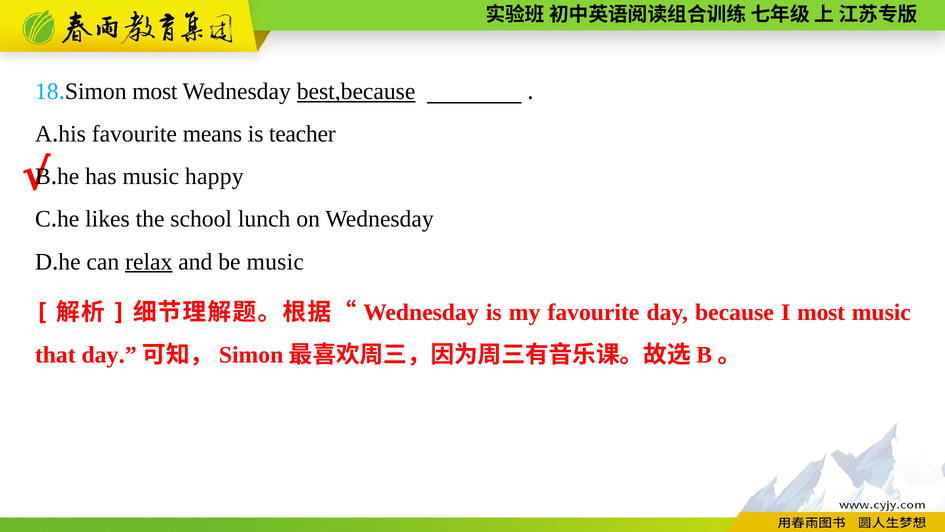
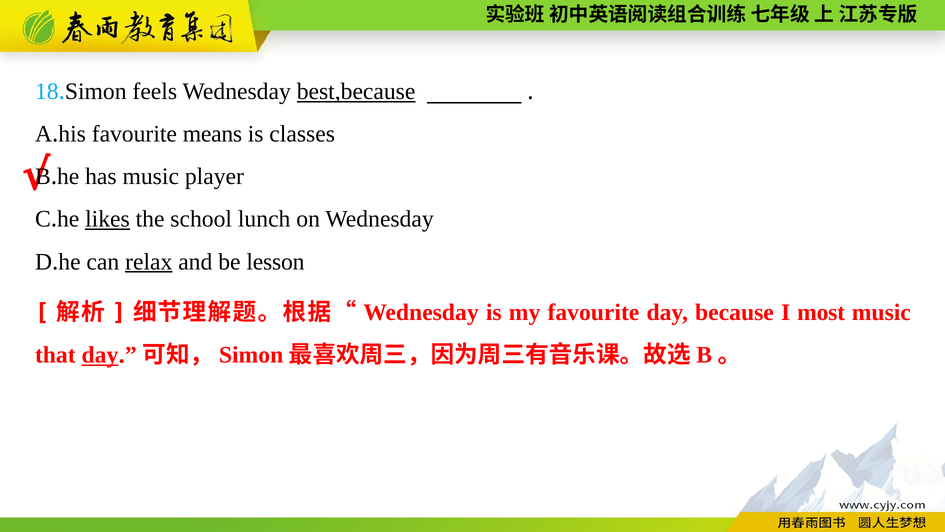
most: most -> feels (155, 91)
teacher: teacher -> classes (302, 134)
happy: happy -> player (214, 176)
likes underline: none -> present (107, 219)
be music: music -> lesson (275, 262)
day underline: none -> present (100, 355)
